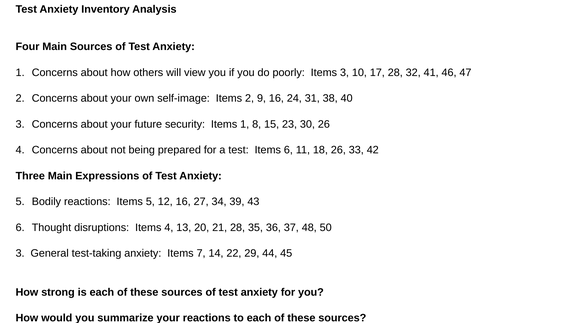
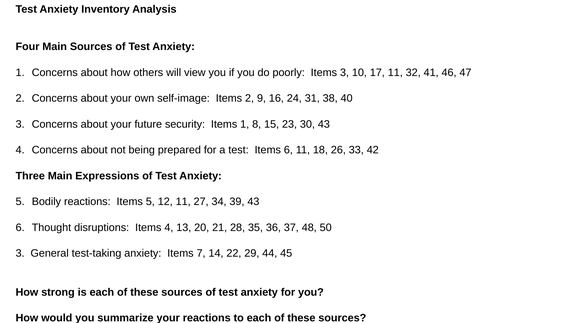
17 28: 28 -> 11 (395, 72)
30 26: 26 -> 43 (324, 124)
12 16: 16 -> 11 (183, 202)
